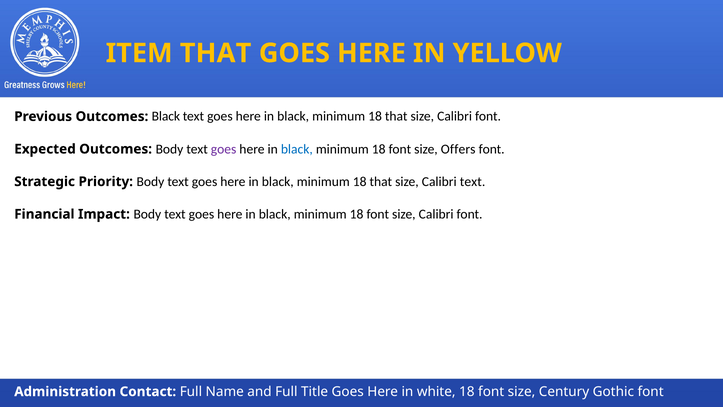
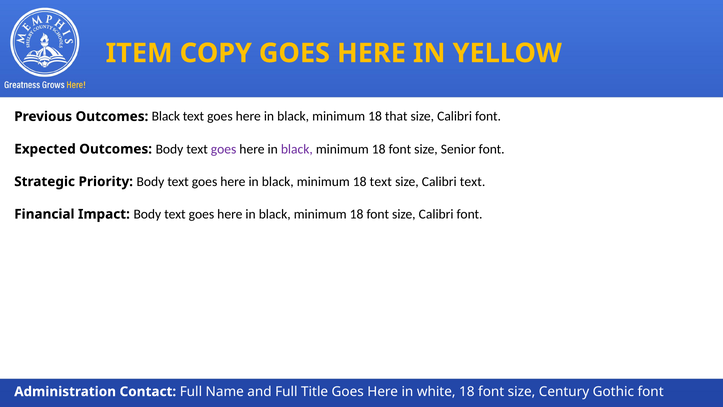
ITEM THAT: THAT -> COPY (216, 53)
black colour: blue -> purple (297, 149)
Offers: Offers -> Senior (458, 149)
that: that -> text (381, 181)
